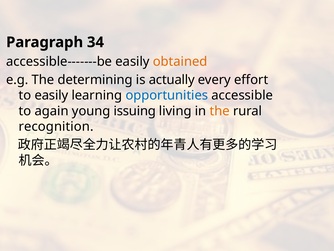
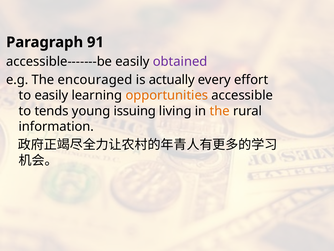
34: 34 -> 91 (95, 42)
obtained colour: orange -> purple (180, 61)
determining: determining -> encouraged (95, 80)
opportunities colour: blue -> orange (167, 95)
again: again -> tends (52, 111)
recognition: recognition -> information (56, 126)
